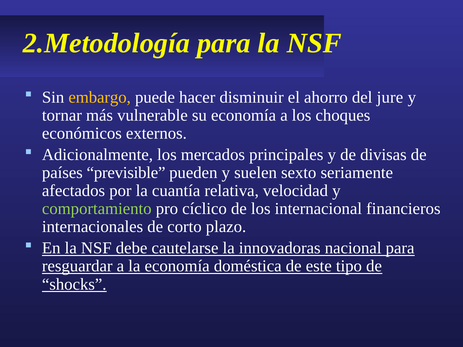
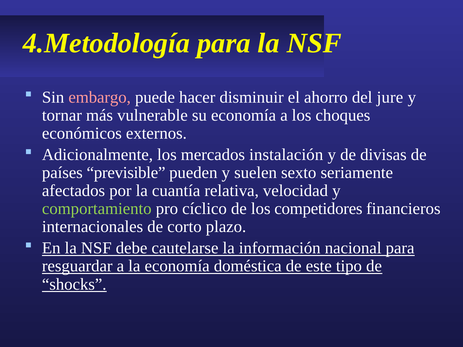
2.Metodología: 2.Metodología -> 4.Metodología (106, 43)
embargo colour: yellow -> pink (100, 97)
principales: principales -> instalación (286, 155)
internacional: internacional -> competidores (318, 209)
innovadoras: innovadoras -> información (280, 248)
